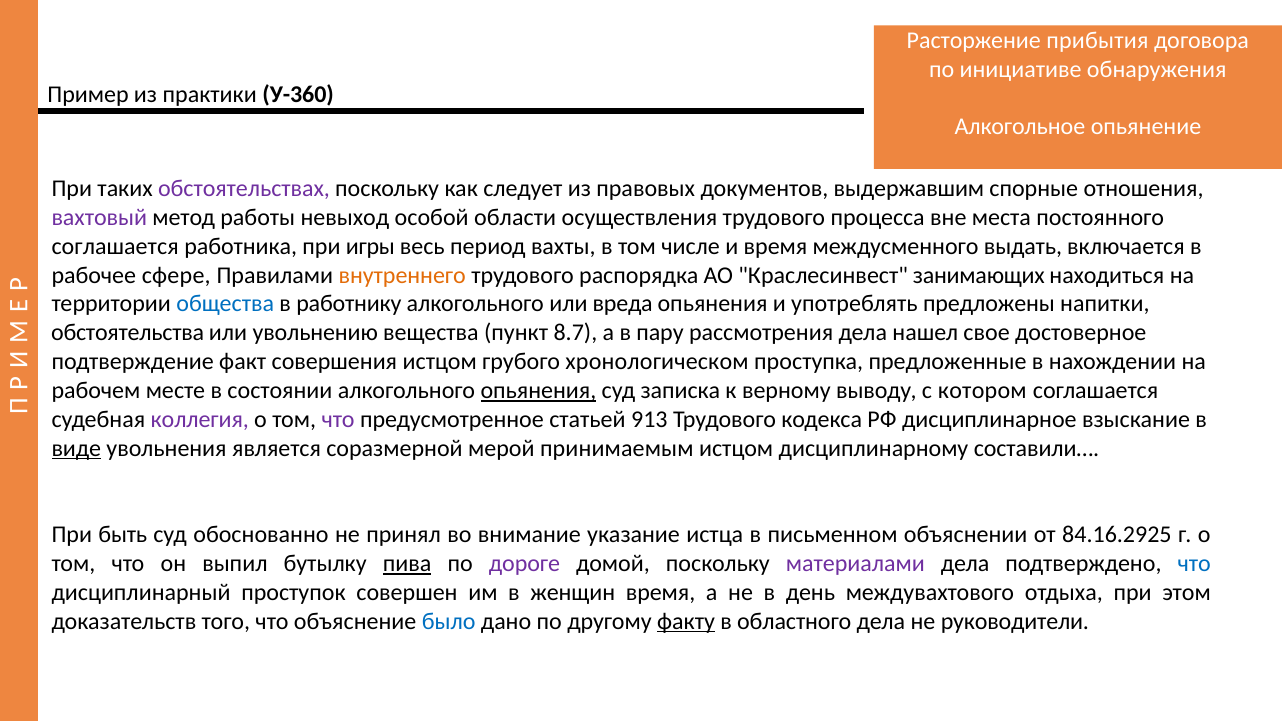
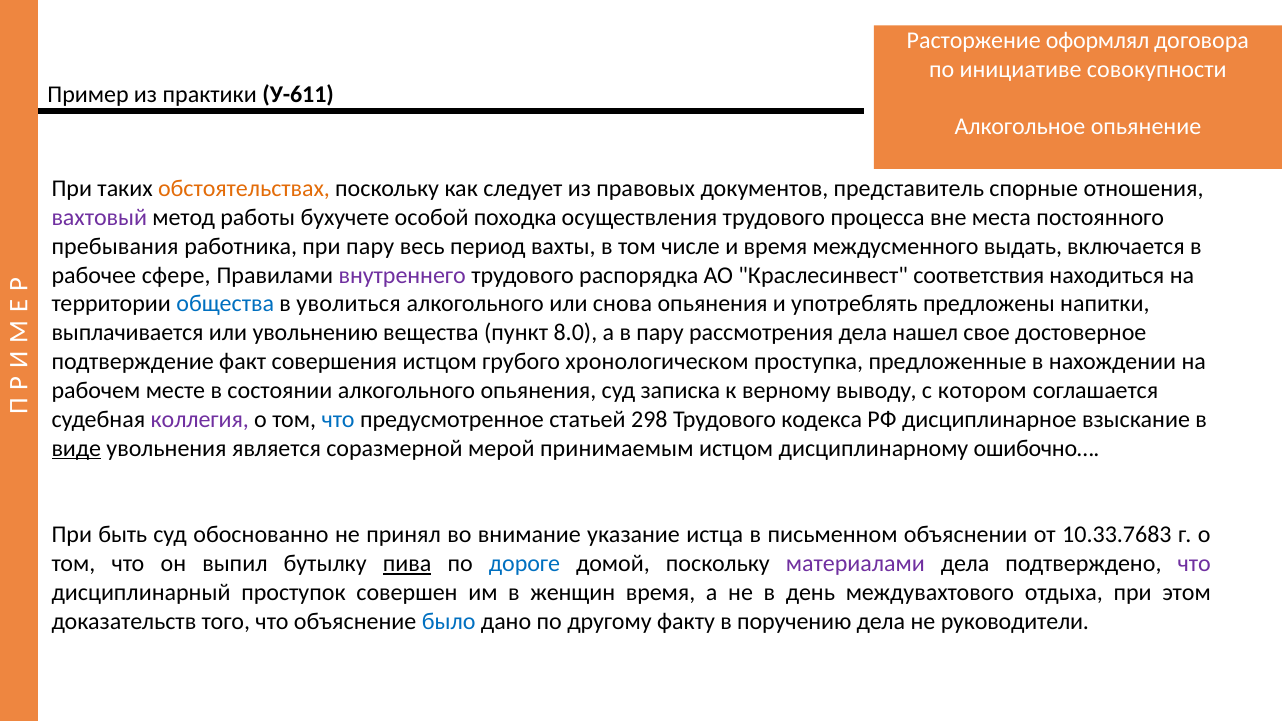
прибытия: прибытия -> оформлял (1098, 40)
обнаружения: обнаружения -> совокупности (1157, 69)
У-360: У-360 -> У-611 (298, 95)
обстоятельствах colour: purple -> orange (244, 189)
выдержавшим: выдержавшим -> представитель (909, 189)
невыход: невыход -> бухучете (345, 218)
области: области -> походка (515, 218)
соглашается: соглашается -> пребывания (115, 246)
при игры: игры -> пару (370, 246)
внутреннего colour: orange -> purple (402, 275)
занимающих: занимающих -> соответствия (979, 275)
работнику: работнику -> уволиться (349, 304)
вреда: вреда -> снова (623, 304)
обстоятельства: обстоятельства -> выплачивается (128, 333)
8.7: 8.7 -> 8.0 (575, 333)
опьянения underline: present -> none (538, 391)
что colour: purple -> blue (338, 419)
913: 913 -> 298 (649, 419)
составили…: составили… -> ошибочно… (1037, 448)
84.16.2925: 84.16.2925 -> 10.33.7683 (1117, 535)
дороге colour: purple -> blue (524, 564)
что colour: blue -> purple (1194, 564)
факту underline: present -> none (686, 621)
областного: областного -> поручению (794, 621)
